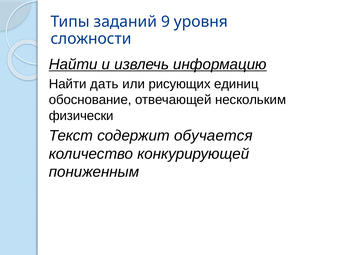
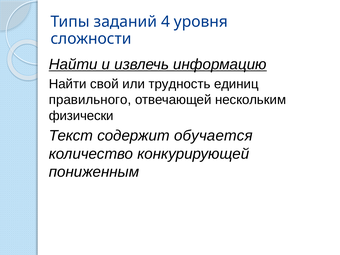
9: 9 -> 4 (165, 22)
дать: дать -> свой (104, 84)
рисующих: рисующих -> трудность (180, 84)
обоснование: обоснование -> правильного (90, 100)
